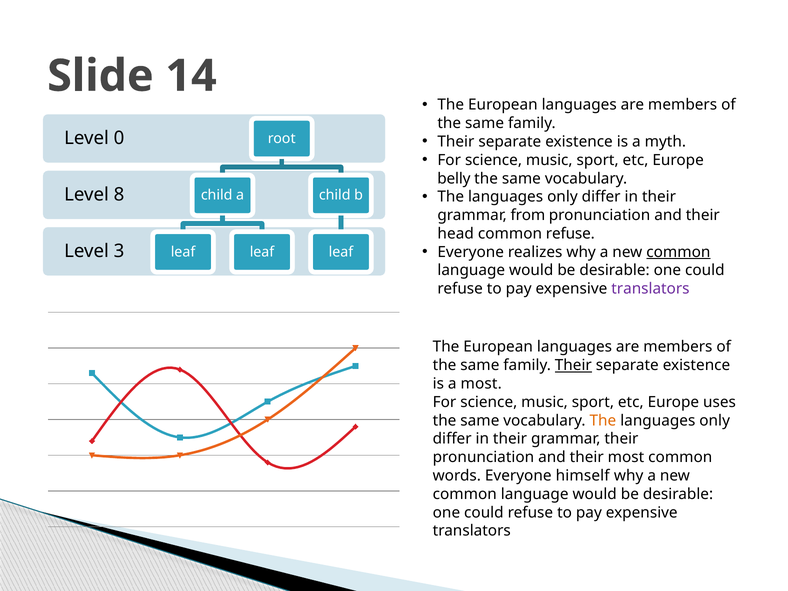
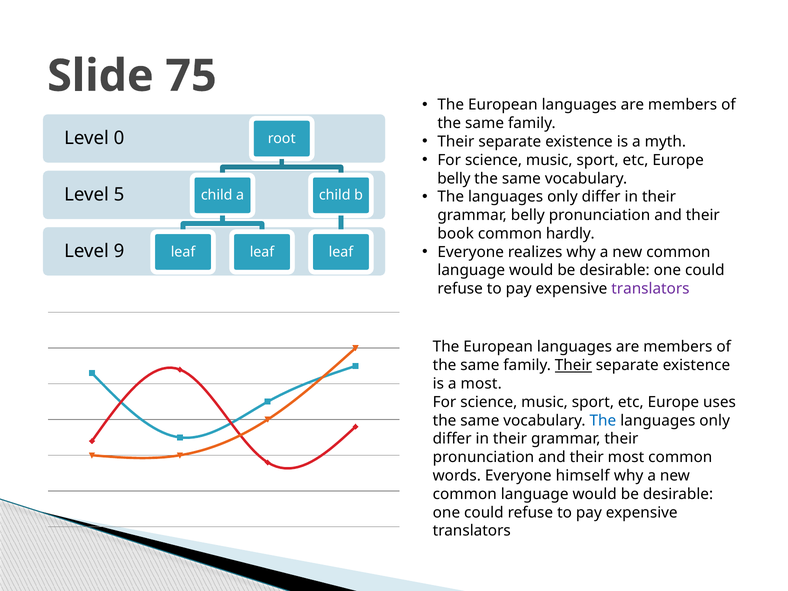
14: 14 -> 75 (191, 76)
8: 8 -> 5 (119, 195)
grammar from: from -> belly (528, 215)
head: head -> book (456, 234)
common refuse: refuse -> hardly (570, 234)
common underline: present -> none (678, 252)
3: 3 -> 9 (119, 251)
The colour: orange -> blue (603, 420)
